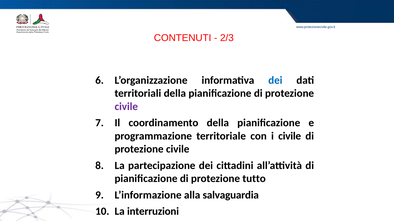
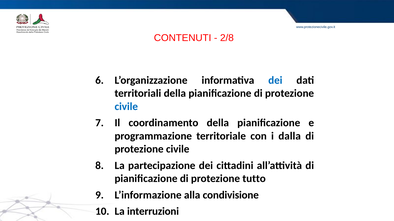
2/3: 2/3 -> 2/8 (227, 38)
civile colour: purple -> blue (126, 107)
i civile: civile -> dalla (290, 136)
salvaguardia: salvaguardia -> condivisione (231, 195)
